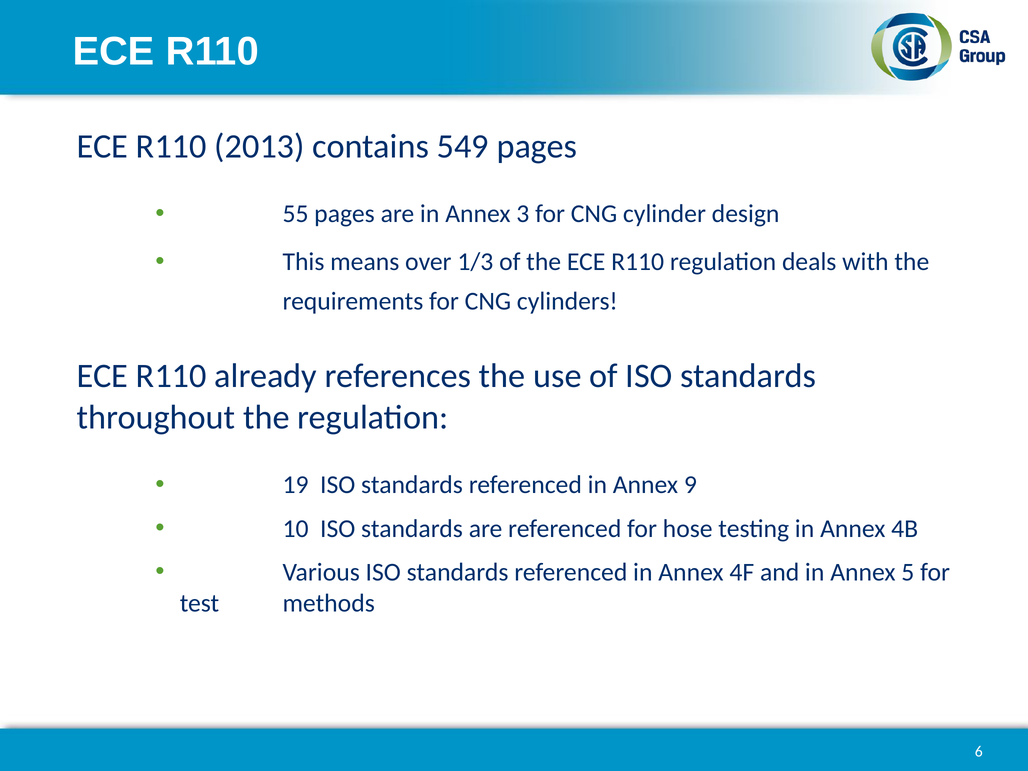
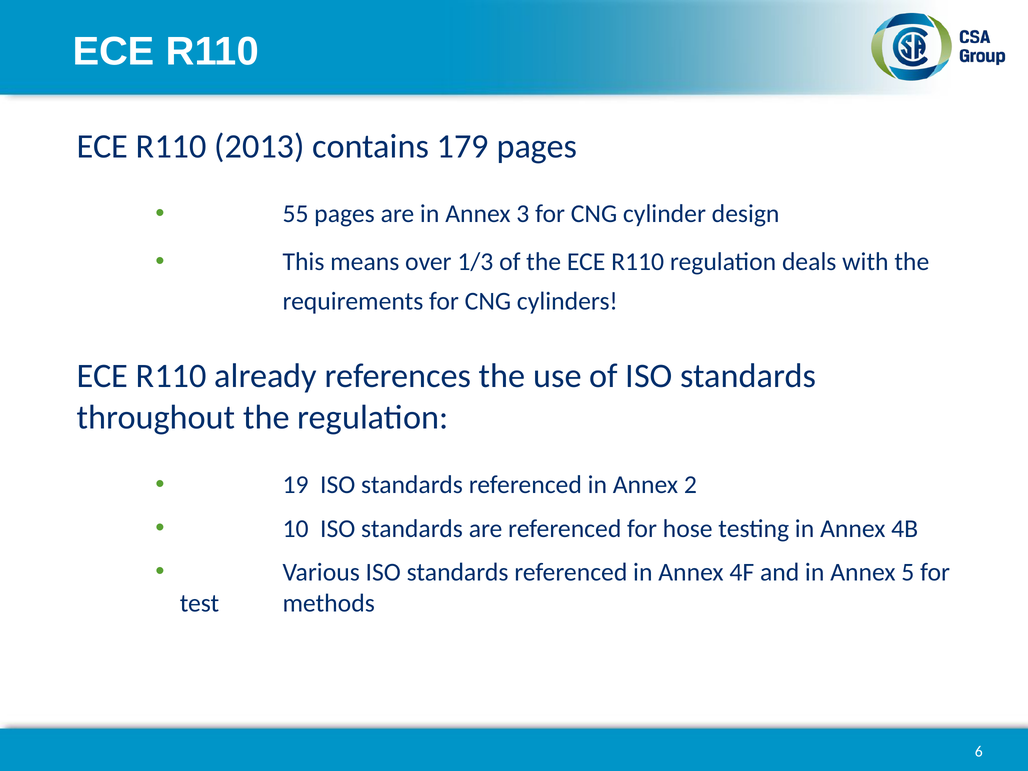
549: 549 -> 179 (463, 146)
9: 9 -> 2 (690, 485)
